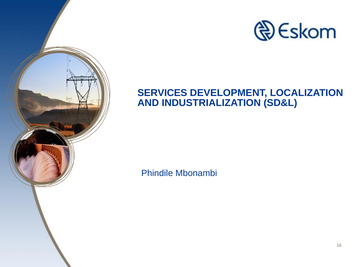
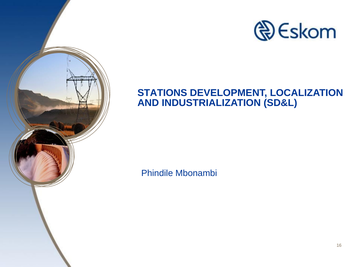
SERVICES: SERVICES -> STATIONS (162, 93)
